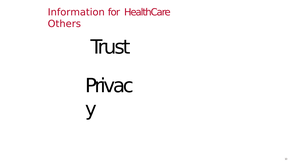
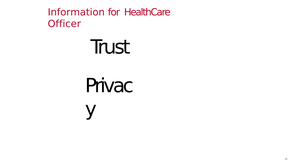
Others: Others -> Officer (64, 24)
